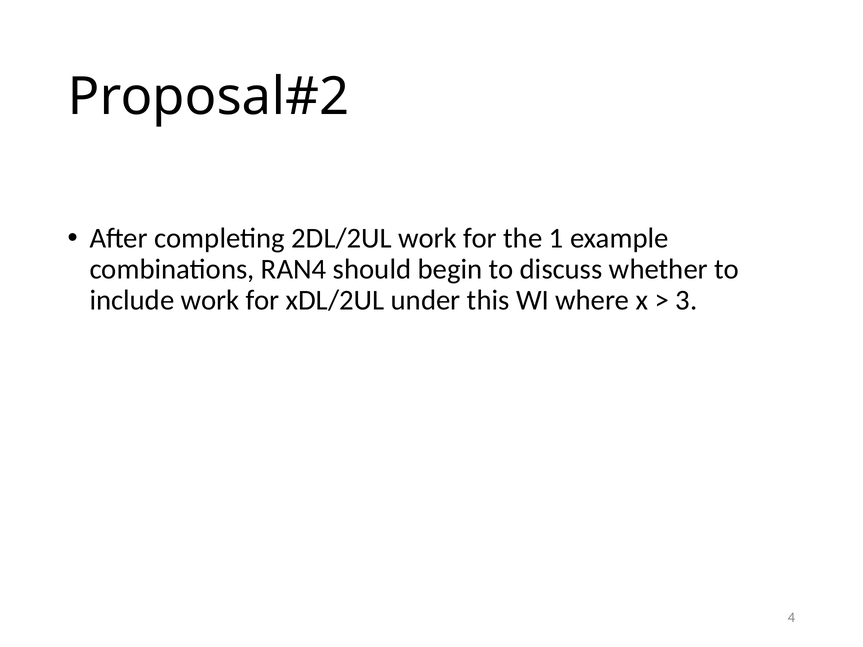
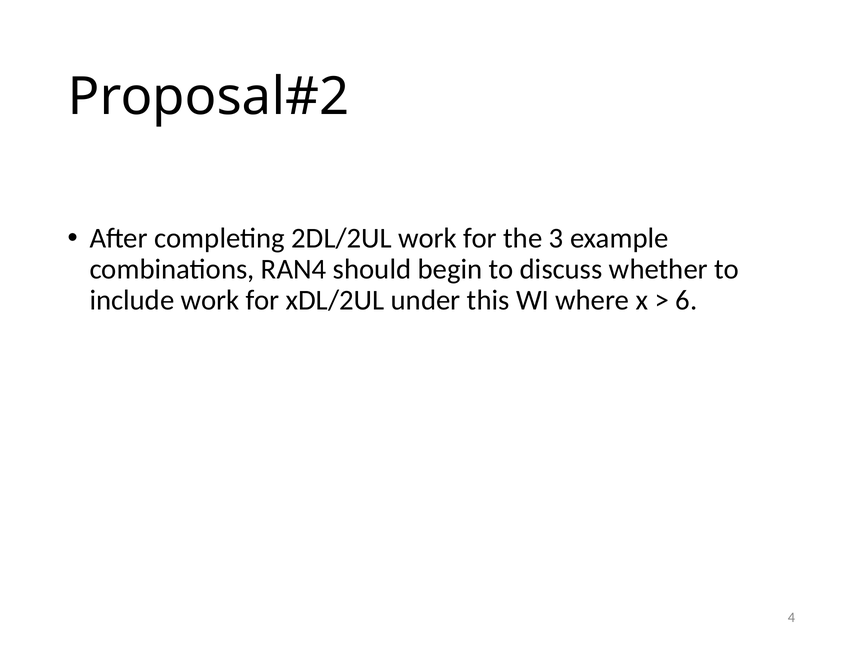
1: 1 -> 3 (556, 238)
3: 3 -> 6 (686, 301)
